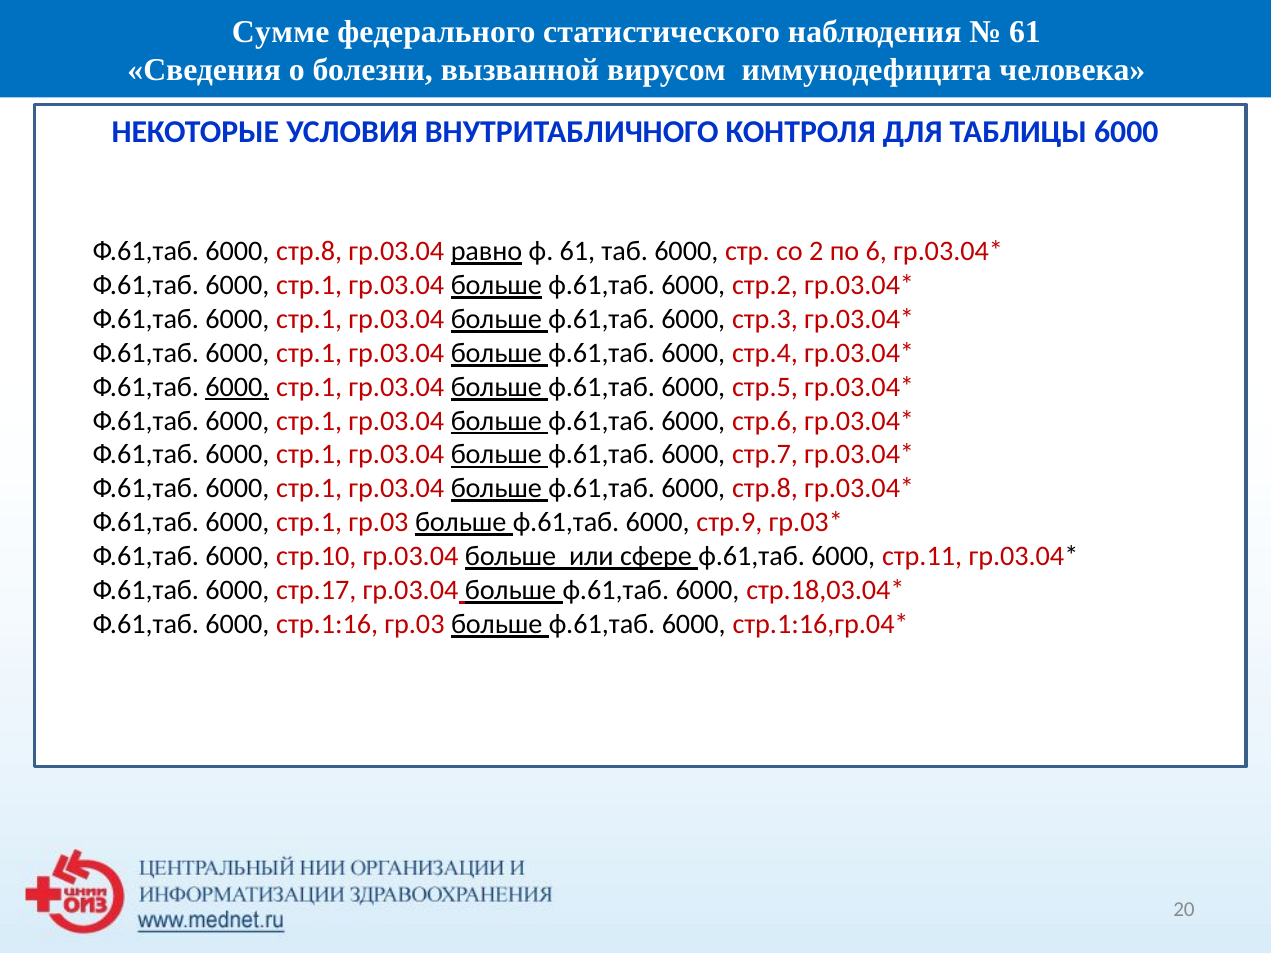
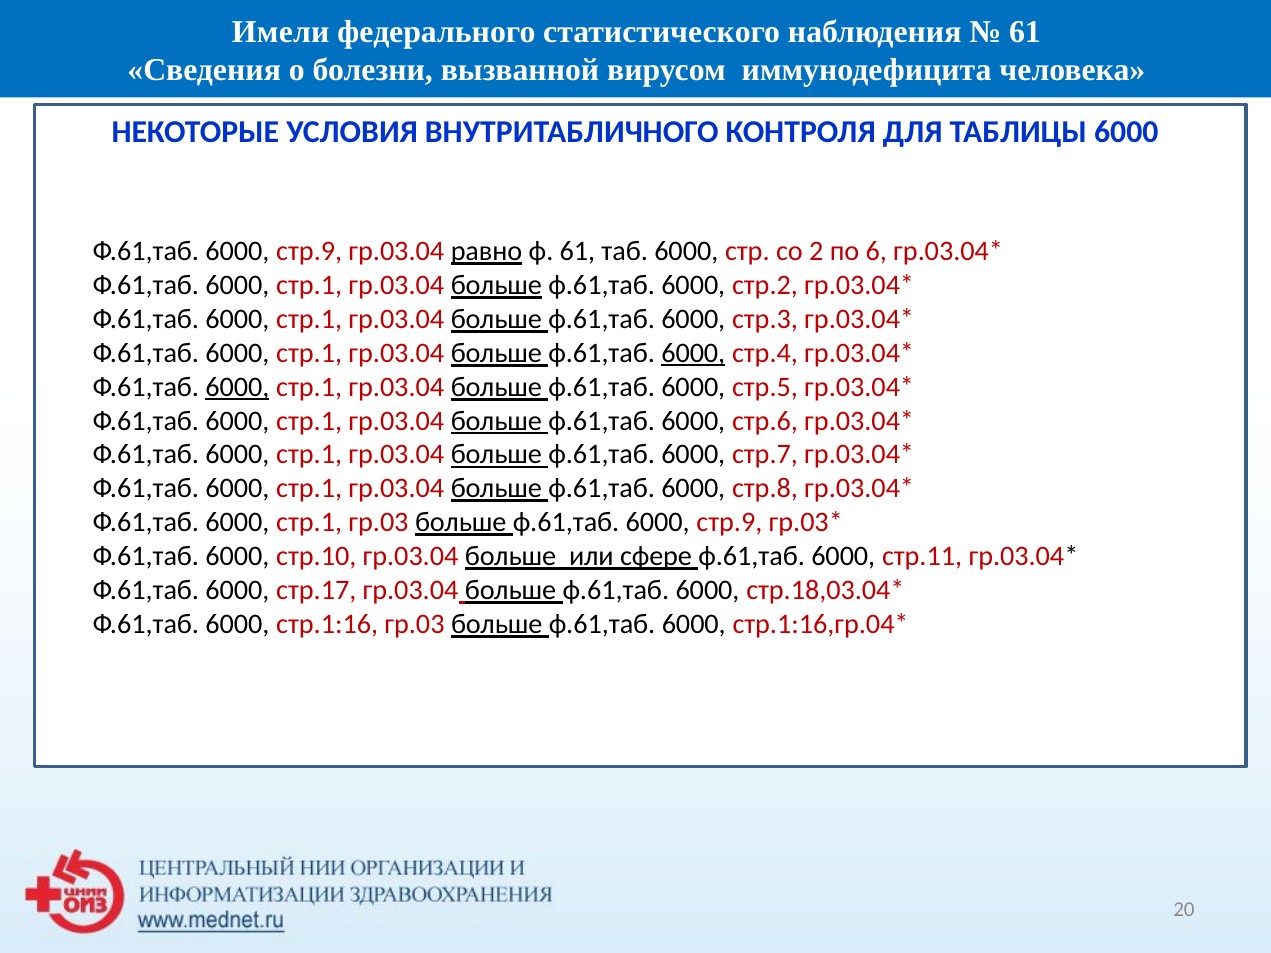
Сумме: Сумме -> Имели (281, 32)
стр.8: стр.8 -> стр.9 (309, 251)
6000 underline: none -> present (693, 353)
